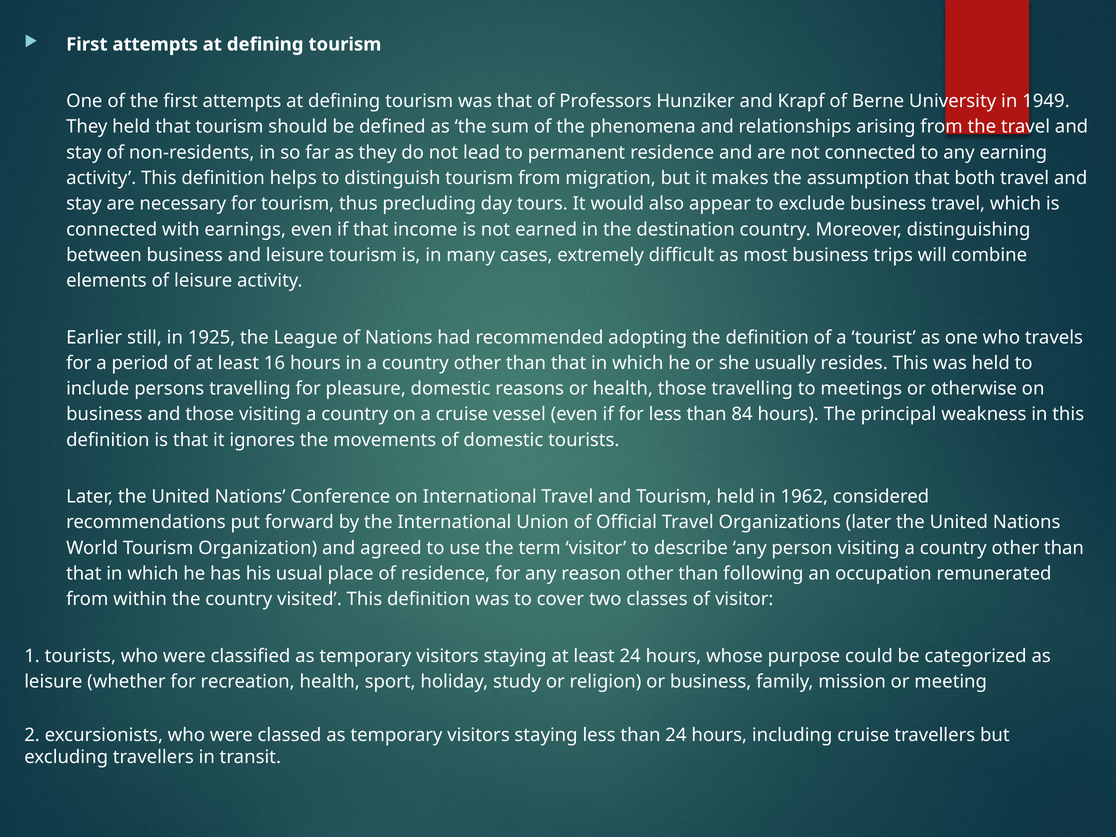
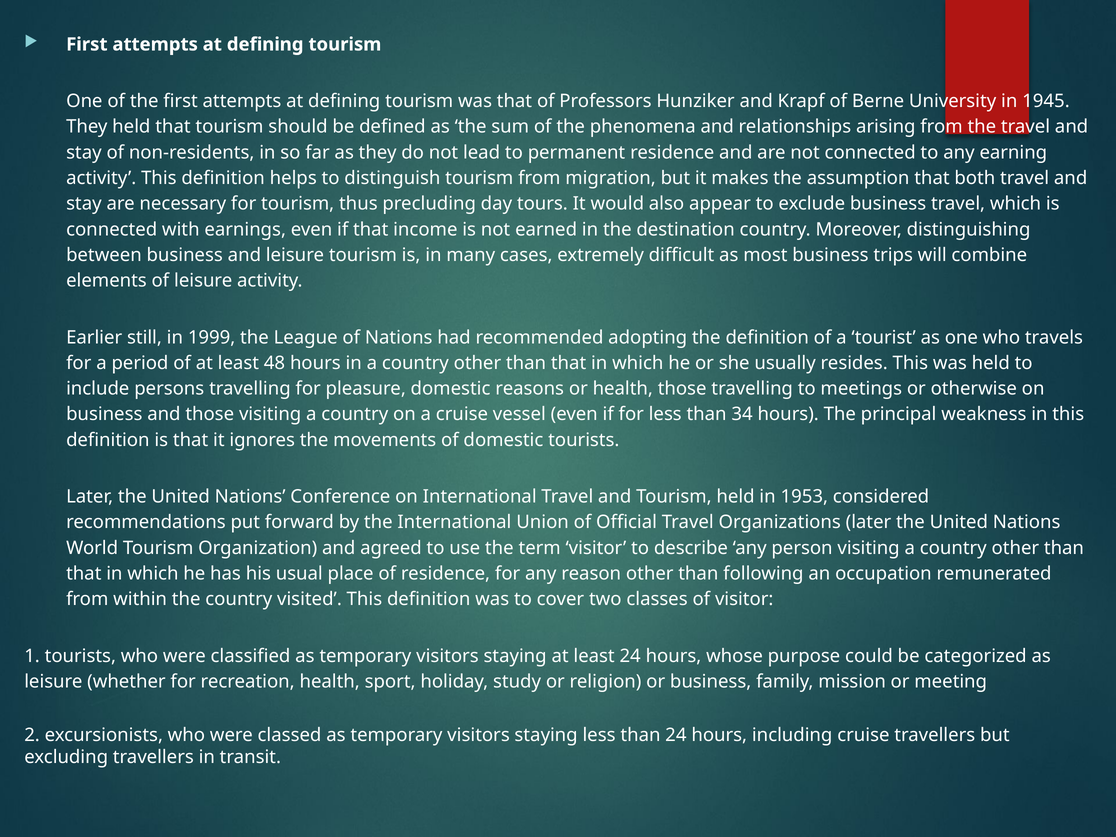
1949: 1949 -> 1945 (1046, 101)
1925: 1925 -> 1999 (212, 337)
16: 16 -> 48 (274, 363)
84: 84 -> 34 (742, 414)
1962: 1962 -> 1953 (804, 497)
